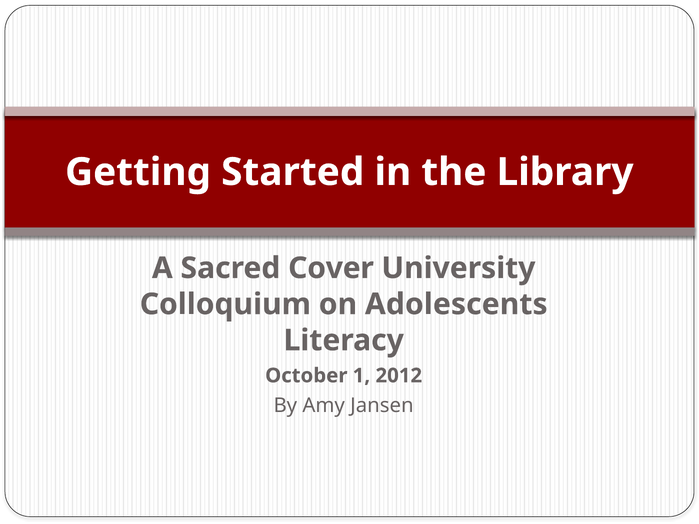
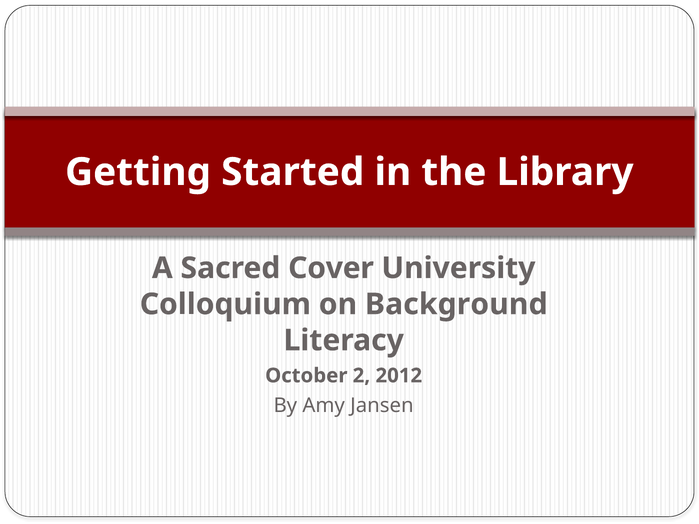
Adolescents: Adolescents -> Background (456, 304)
1: 1 -> 2 (361, 376)
